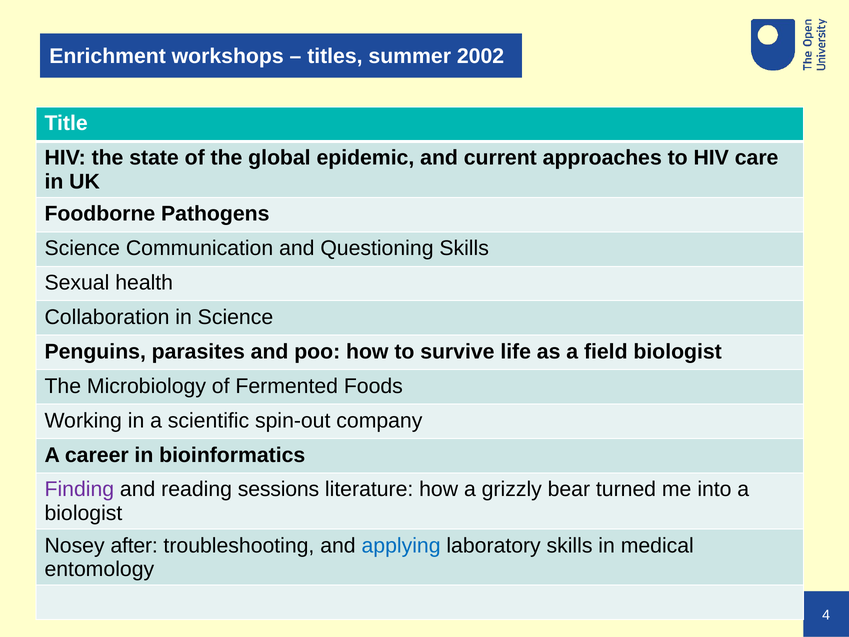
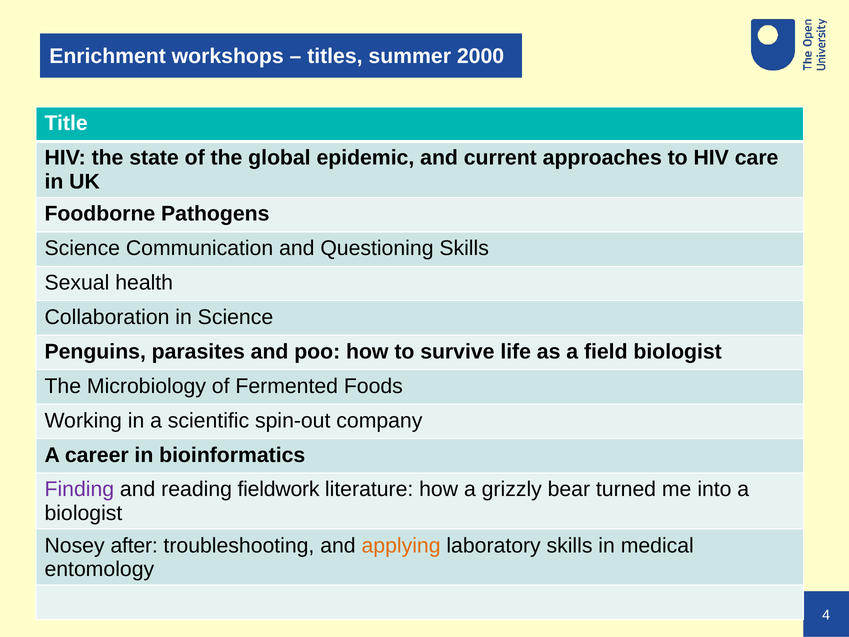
2002: 2002 -> 2000 (481, 56)
sessions: sessions -> fieldwork (279, 489)
applying colour: blue -> orange (401, 545)
